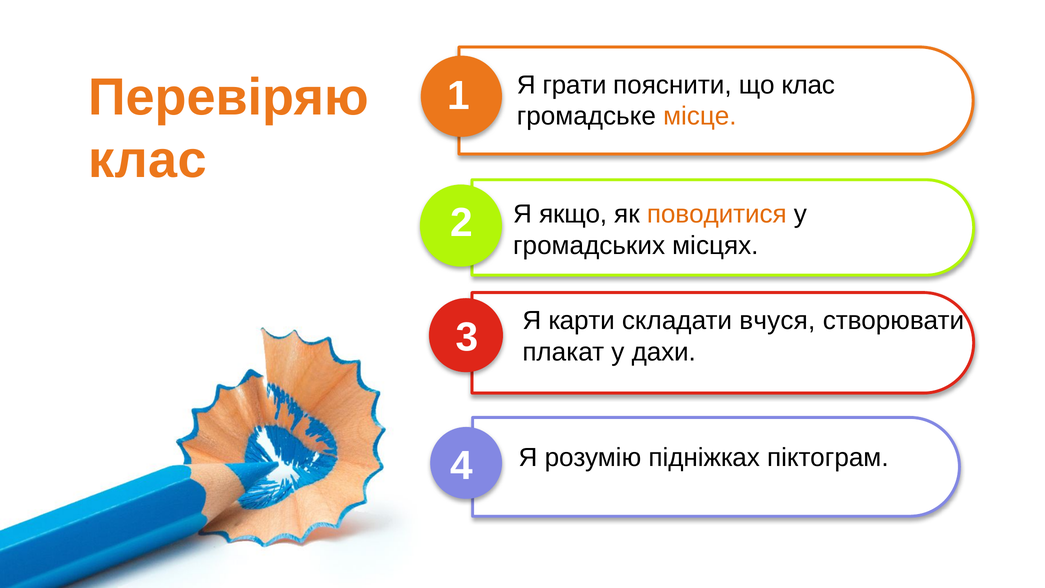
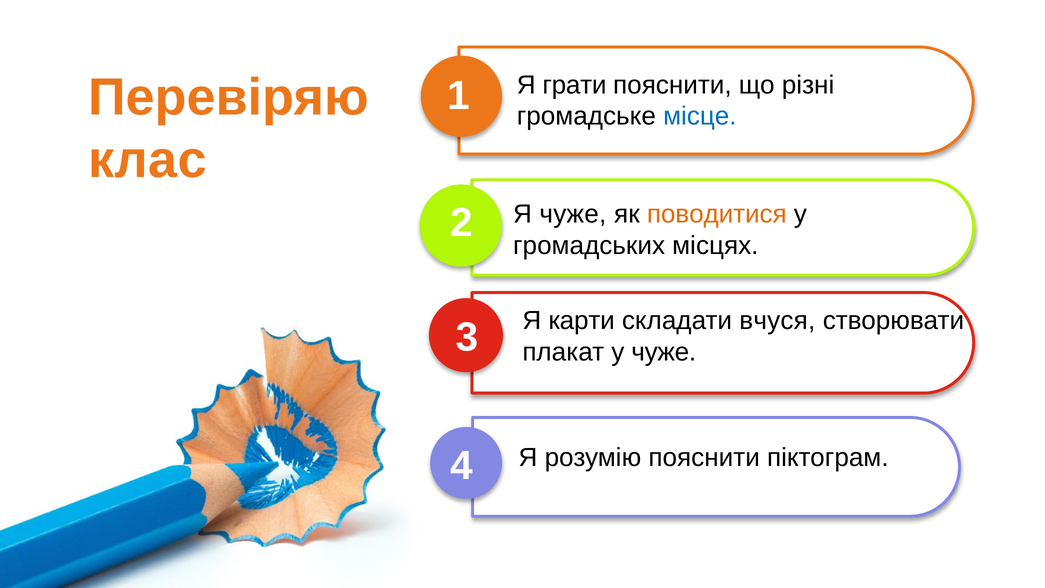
що клас: клас -> різні (808, 85)
місце colour: orange -> blue (700, 116)
Я якщо: якщо -> чуже (573, 214)
у дахи: дахи -> чуже (664, 352)
розумію підніжках: підніжках -> пояснити (704, 458)
